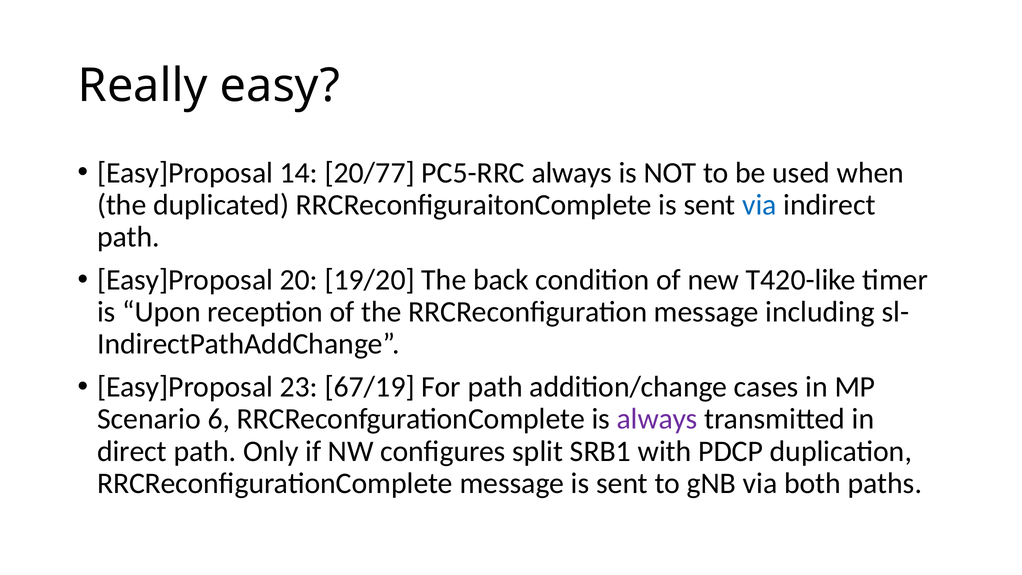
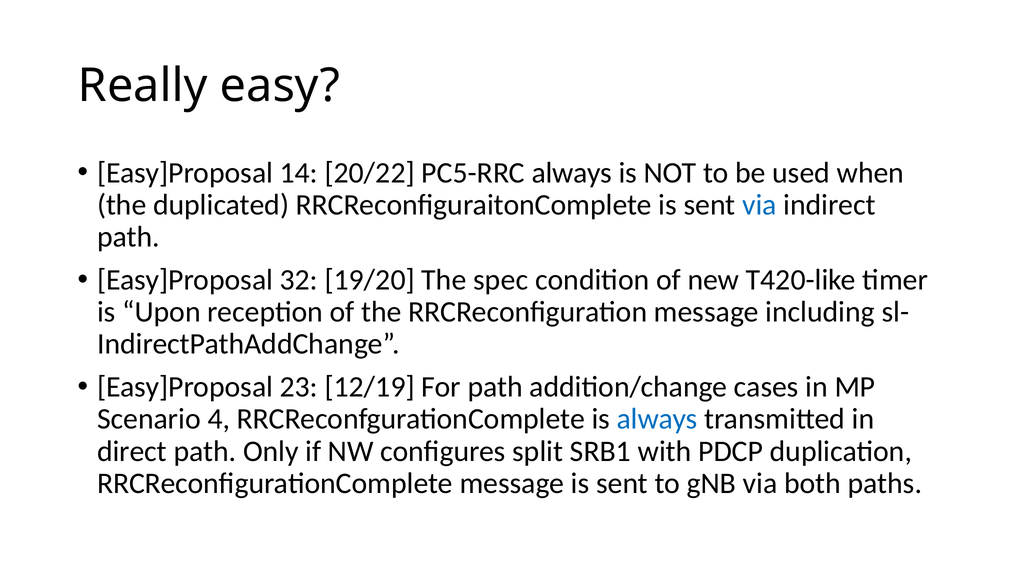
20/77: 20/77 -> 20/22 (370, 173)
20: 20 -> 32 (299, 280)
back: back -> spec (501, 280)
67/19: 67/19 -> 12/19 (370, 387)
6: 6 -> 4 (219, 419)
always colour: purple -> blue (657, 419)
